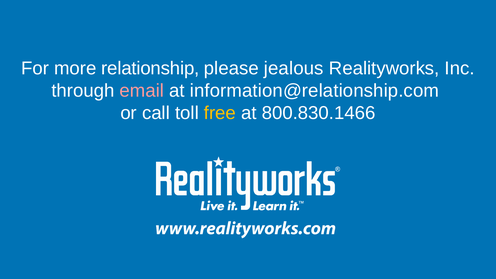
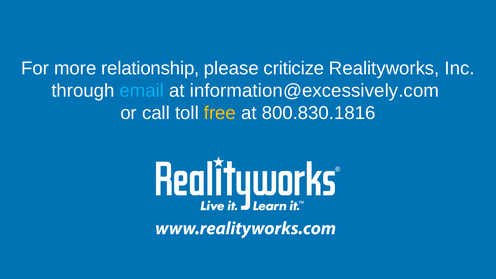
jealous: jealous -> criticize (294, 68)
email colour: pink -> light blue (142, 91)
information@relationship.com: information@relationship.com -> information@excessively.com (314, 91)
800.830.1466: 800.830.1466 -> 800.830.1816 (319, 113)
